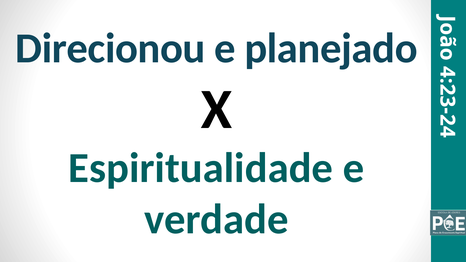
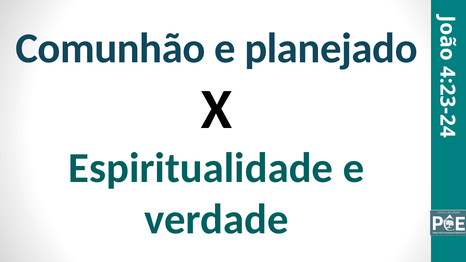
Direcionou: Direcionou -> Comunhão (110, 49)
